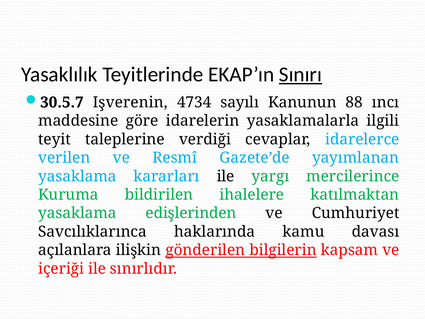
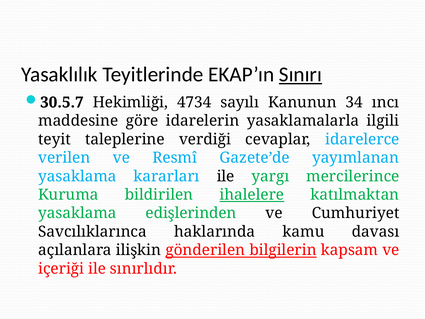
Işverenin: Işverenin -> Hekimliği (130, 102)
88: 88 -> 34 (354, 102)
ihalelere underline: none -> present (252, 195)
